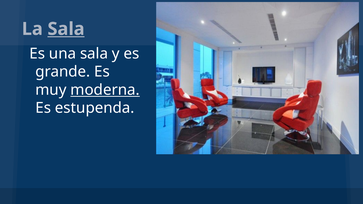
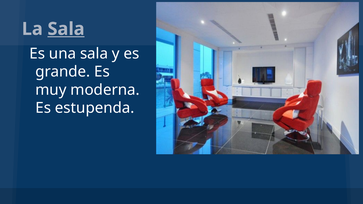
moderna underline: present -> none (105, 90)
